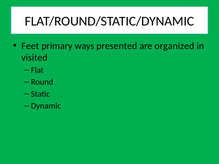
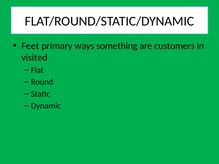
presented: presented -> something (117, 46)
organized: organized -> customers (175, 46)
